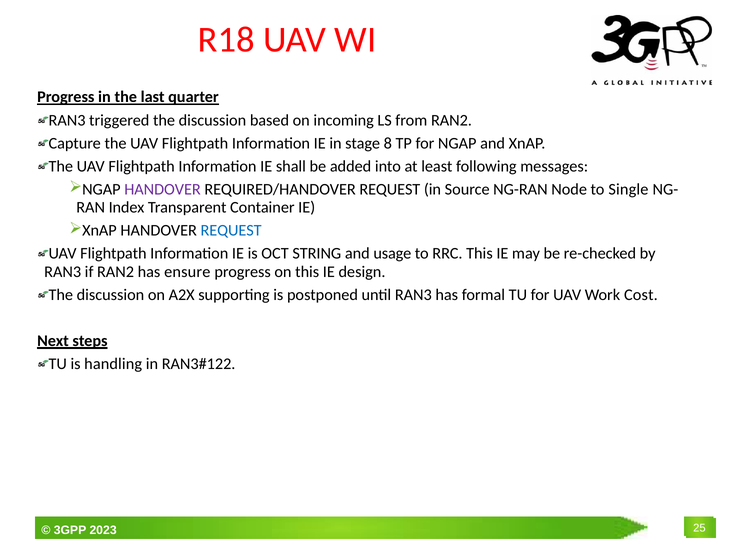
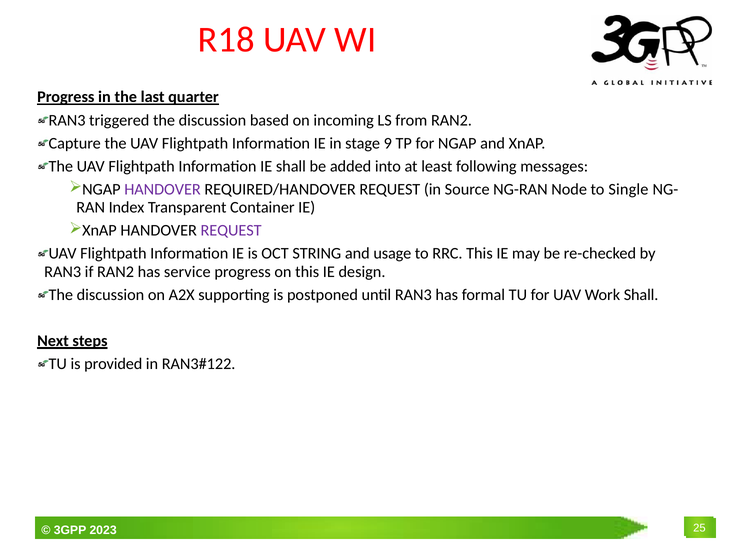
8: 8 -> 9 (388, 143)
REQUEST colour: blue -> purple (231, 231)
ensure: ensure -> service (187, 272)
Work Cost: Cost -> Shall (641, 295)
handling: handling -> provided (113, 364)
